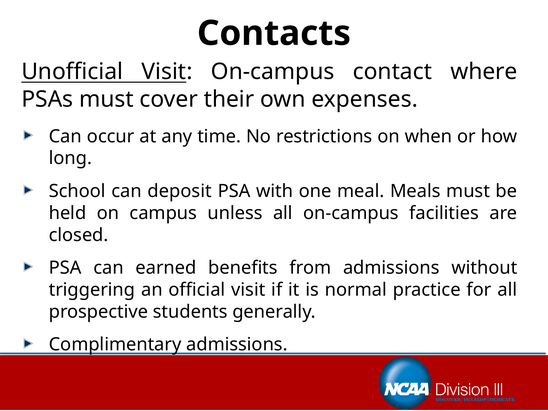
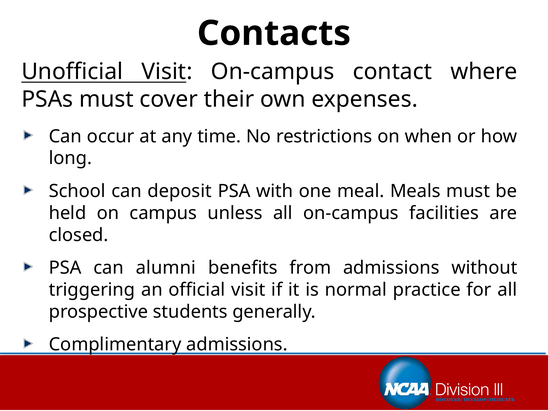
earned: earned -> alumni (166, 268)
